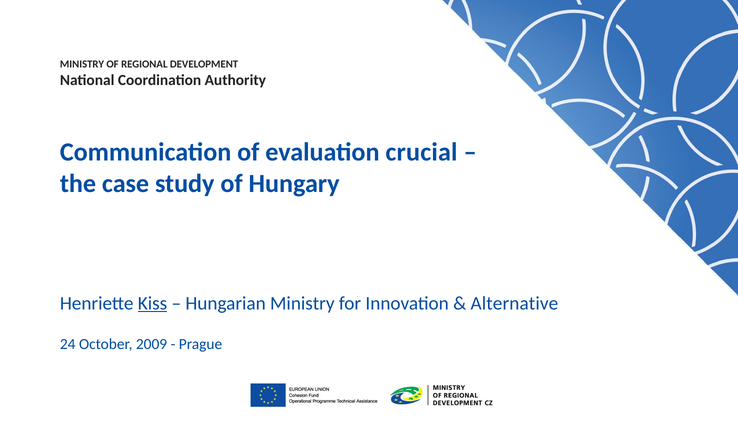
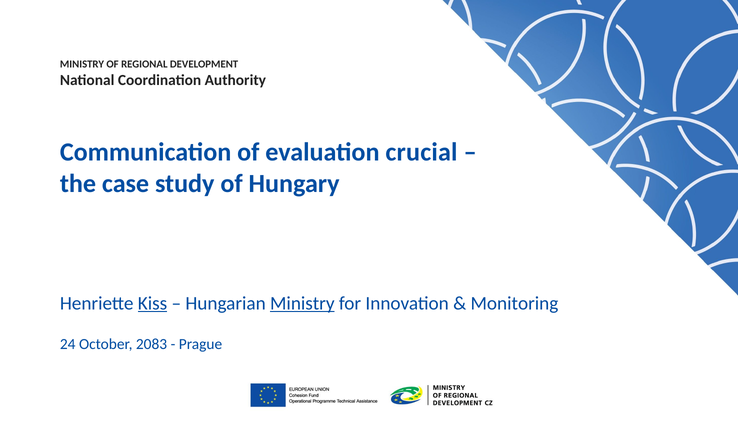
Ministry underline: none -> present (302, 303)
Alternative: Alternative -> Monitoring (514, 303)
2009: 2009 -> 2083 (152, 344)
